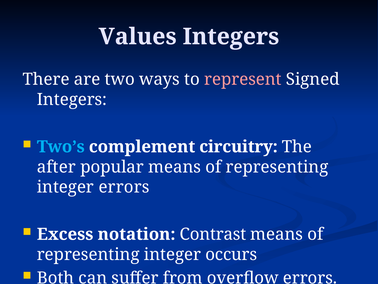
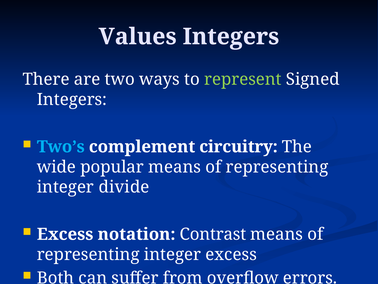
represent colour: pink -> light green (243, 79)
after: after -> wide (56, 167)
integer errors: errors -> divide (124, 187)
integer occurs: occurs -> excess (231, 254)
